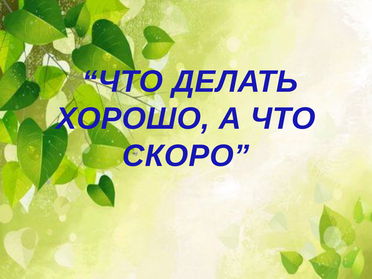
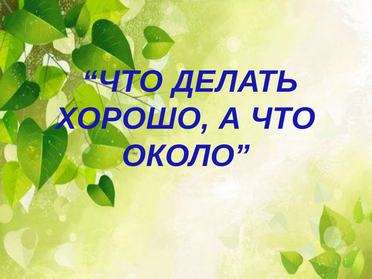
СКОРО: СКОРО -> ОКОЛО (186, 156)
